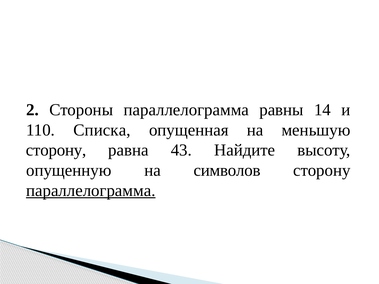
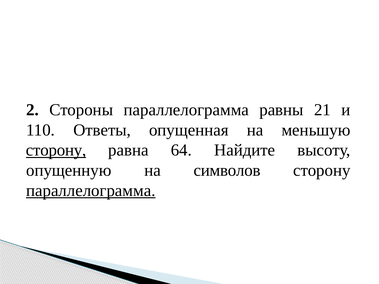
14: 14 -> 21 (322, 110)
Списка: Списка -> Ответы (102, 130)
сторону underline: none -> present (56, 150)
43: 43 -> 64 (181, 150)
